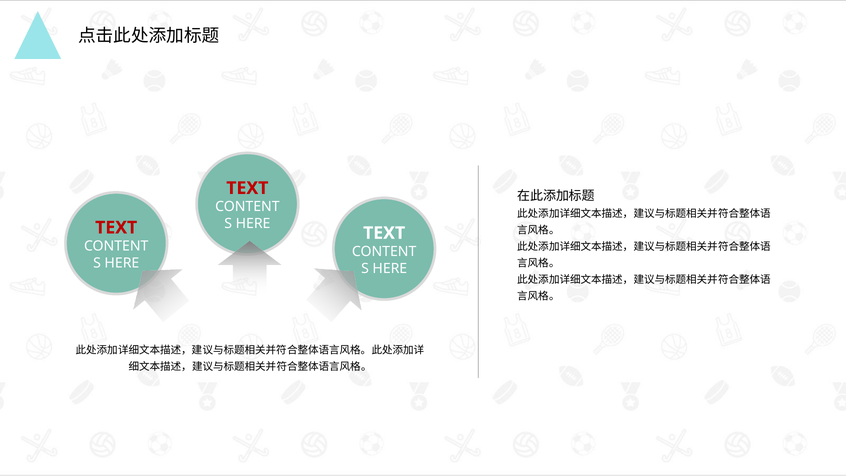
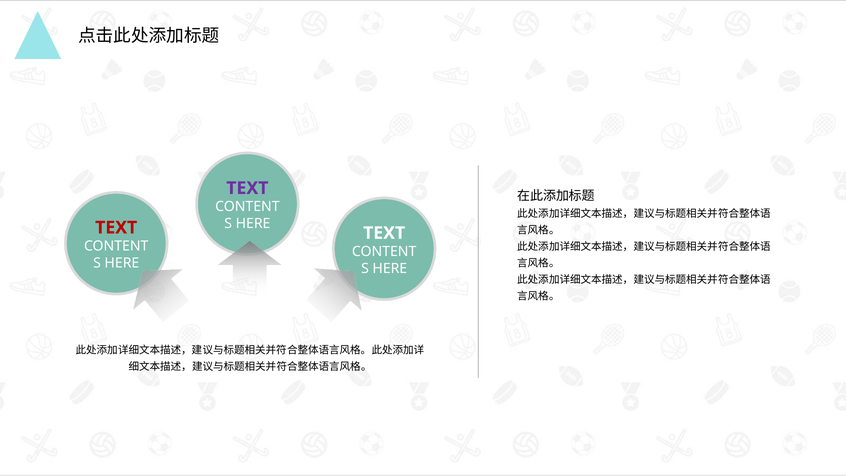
TEXT colour: red -> purple (247, 188)
